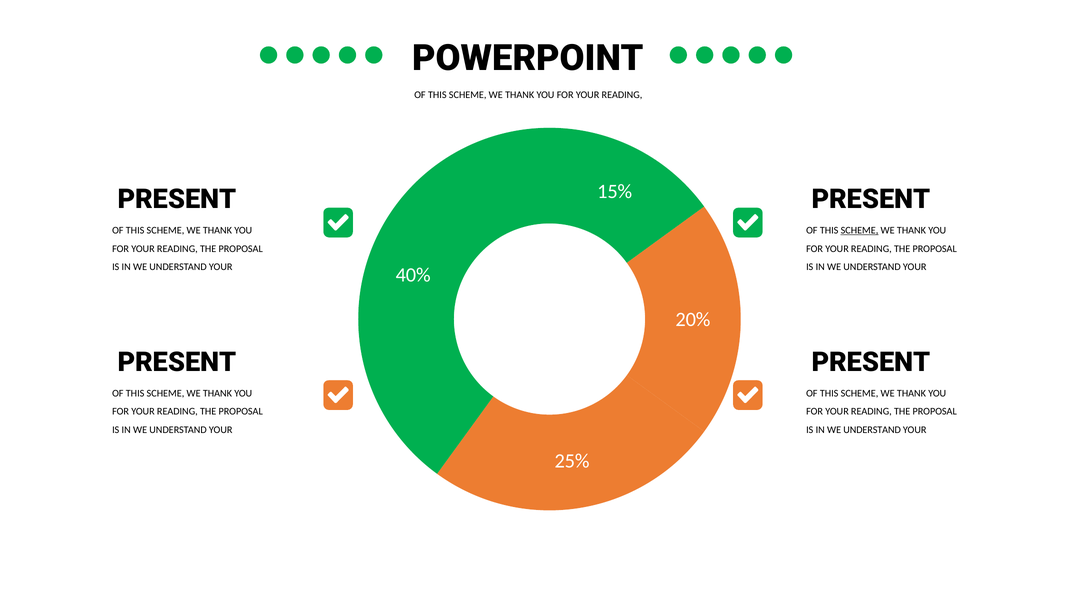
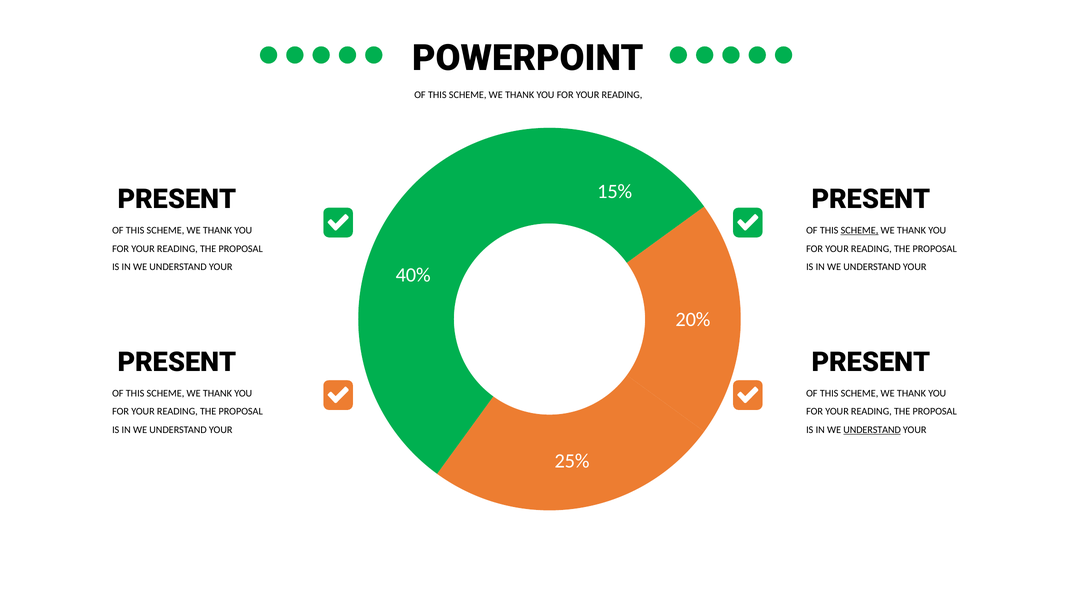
UNDERSTAND underline: none -> present (872, 430)
